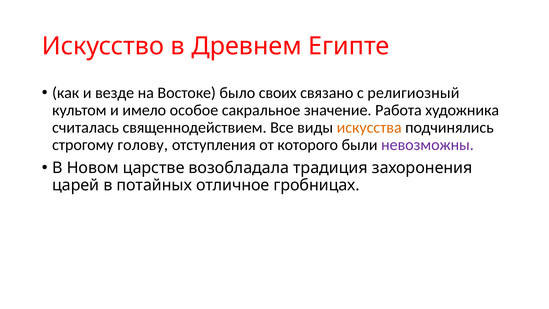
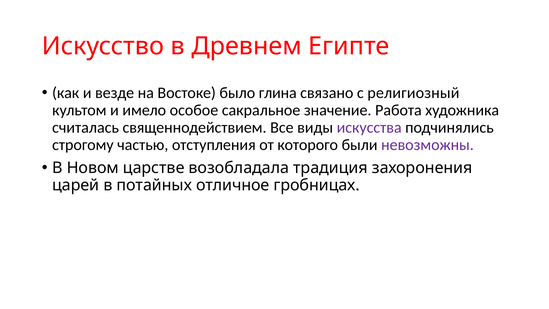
своих: своих -> глина (278, 93)
искусства colour: orange -> purple (369, 127)
голову: голову -> частью (143, 145)
